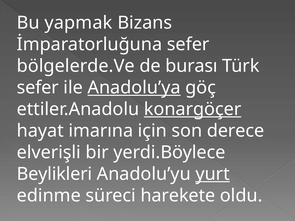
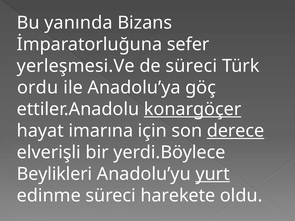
yapmak: yapmak -> yanında (78, 23)
bölgelerde.Ve: bölgelerde.Ve -> yerleşmesi.Ve (76, 66)
de burası: burası -> süreci (191, 66)
sefer: sefer -> ordu (38, 88)
Anadolu’ya underline: present -> none (134, 88)
derece underline: none -> present (236, 131)
